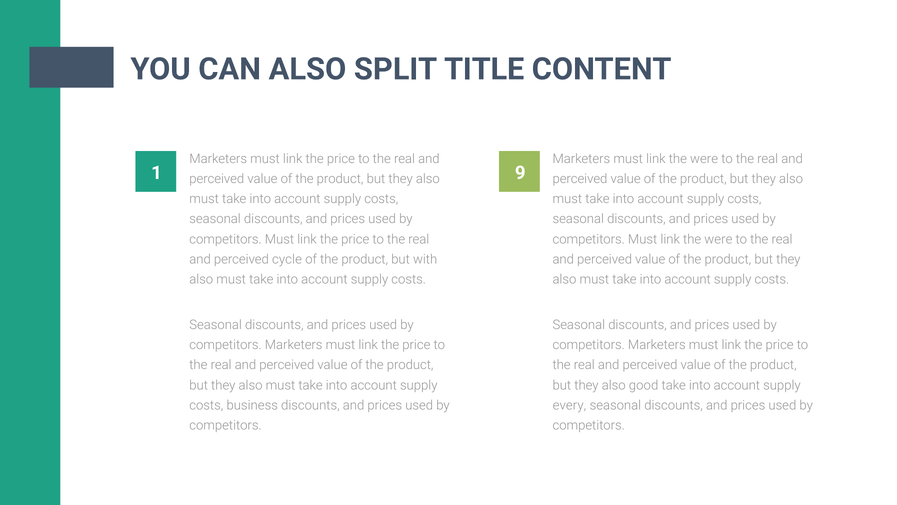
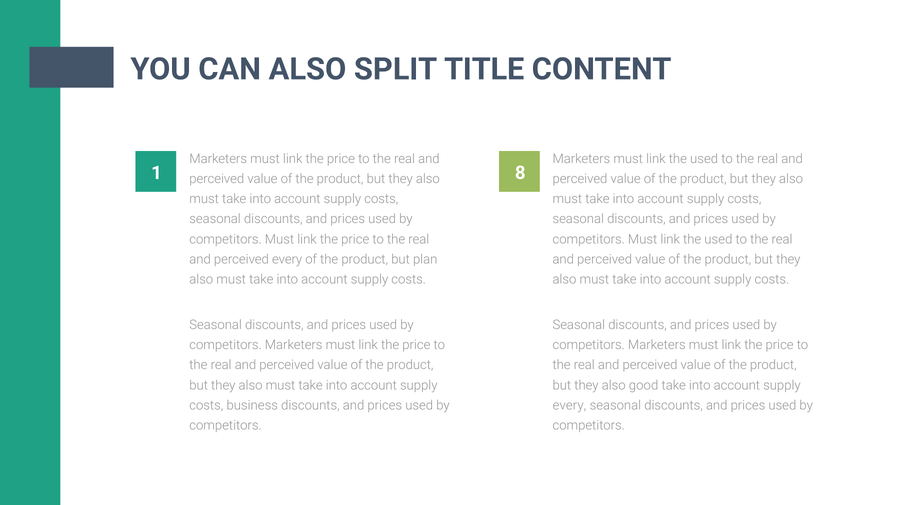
were: were -> used (704, 159)
9: 9 -> 8 (520, 173)
were: were -> used (718, 239)
perceived cycle: cycle -> every (287, 259)
with: with -> plan (425, 259)
